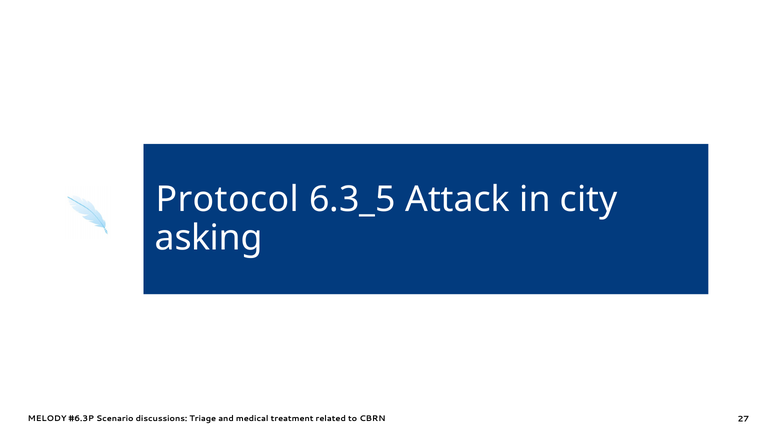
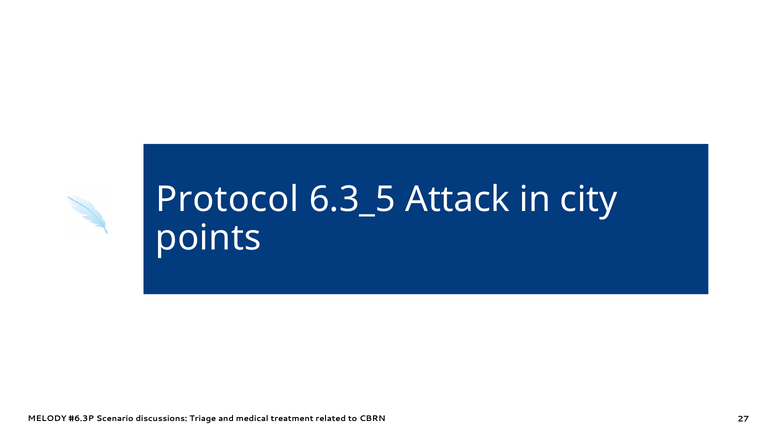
asking: asking -> points (208, 238)
